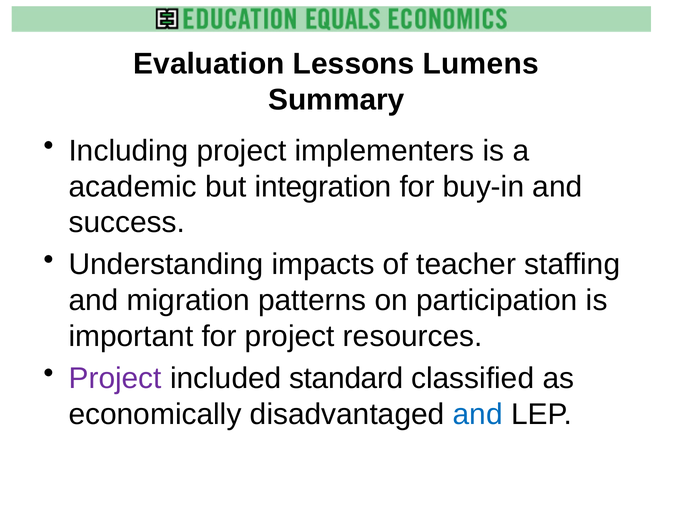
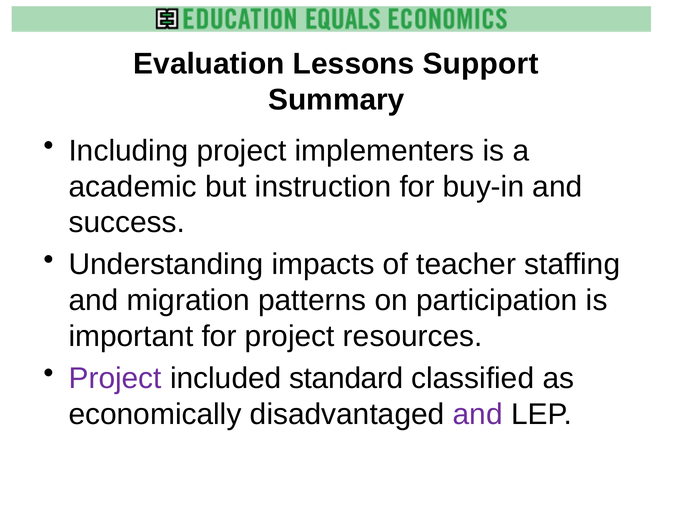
Lumens: Lumens -> Support (481, 64)
integration: integration -> instruction (323, 187)
and colour: blue -> purple (478, 414)
